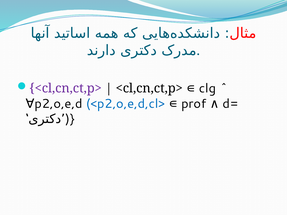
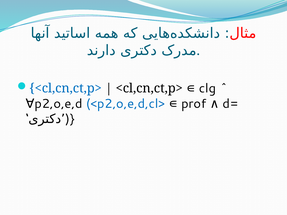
<cl,cn,ct,p> colour: purple -> blue (66, 88)
